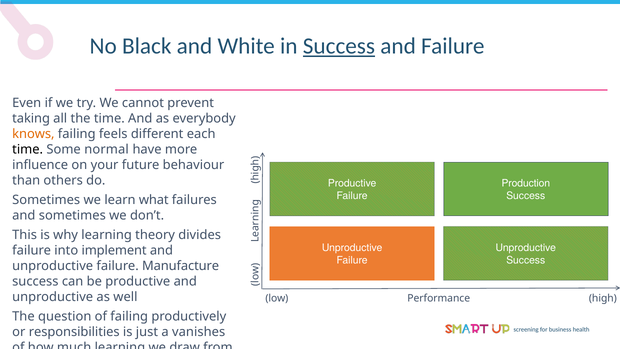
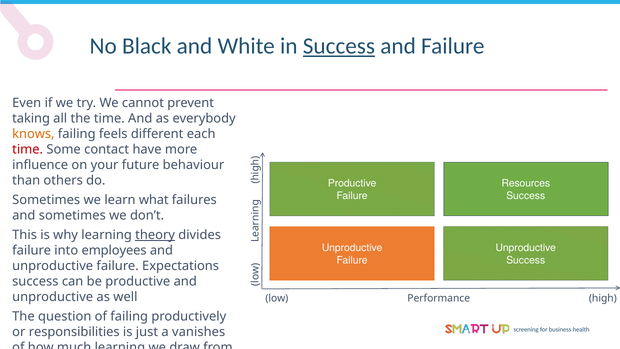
time colour: black -> red (28, 149)
normal: normal -> contact (107, 149)
Production: Production -> Resources (526, 183)
theory underline: none -> present (155, 235)
implement: implement -> employees (114, 250)
Manufacture: Manufacture -> Expectations (181, 266)
